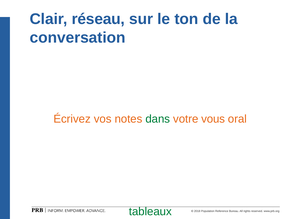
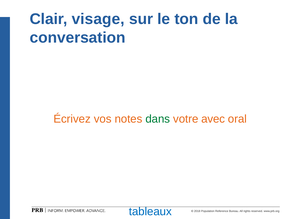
réseau: réseau -> visage (98, 19)
votre vous: vous -> avec (213, 119)
tableaux colour: green -> blue (150, 212)
